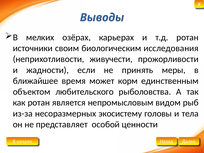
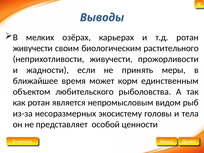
источники: источники -> живучести (33, 48)
исследования: исследования -> растительного (171, 48)
